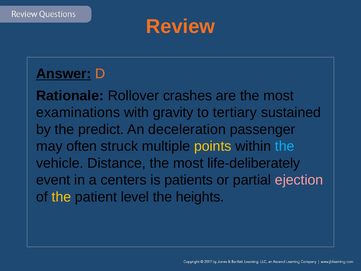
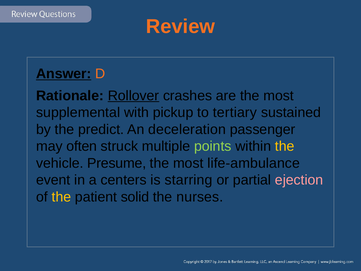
Rollover underline: none -> present (133, 96)
examinations: examinations -> supplemental (78, 112)
gravity: gravity -> pickup (173, 112)
points colour: yellow -> light green (213, 146)
the colour: light blue -> yellow (285, 146)
Distance: Distance -> Presume (117, 163)
life-deliberately: life-deliberately -> life-ambulance (254, 163)
patients: patients -> starring (189, 180)
level: level -> solid (135, 197)
heights: heights -> nurses (200, 197)
